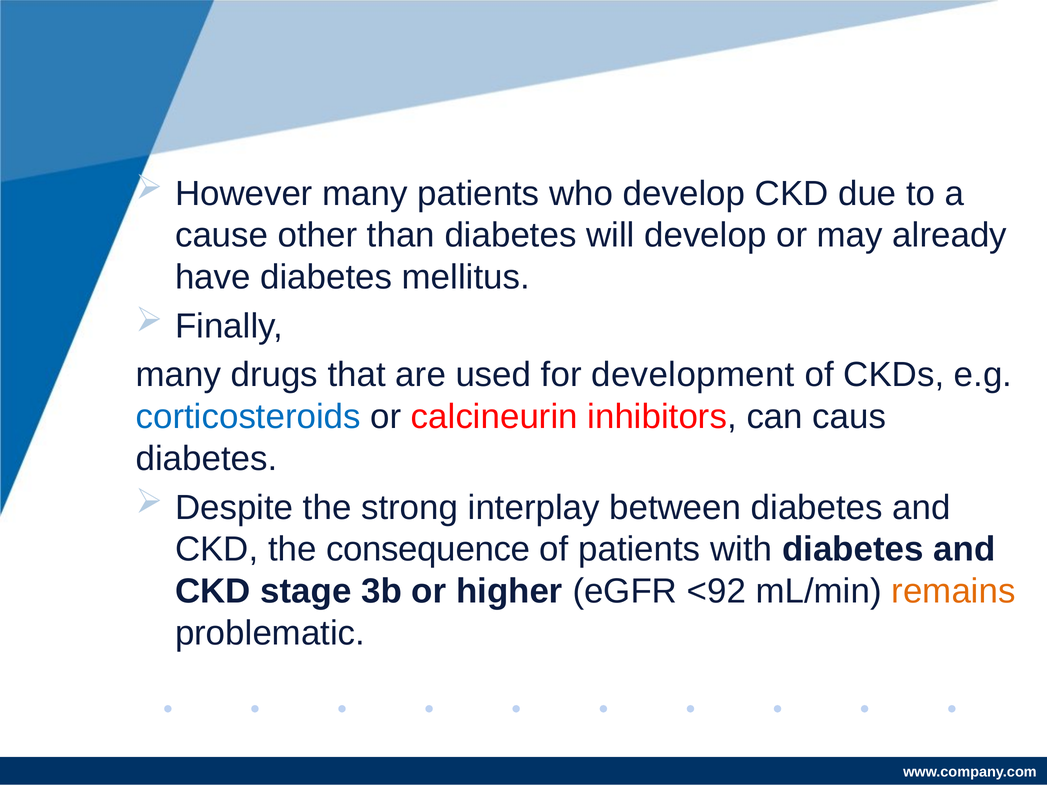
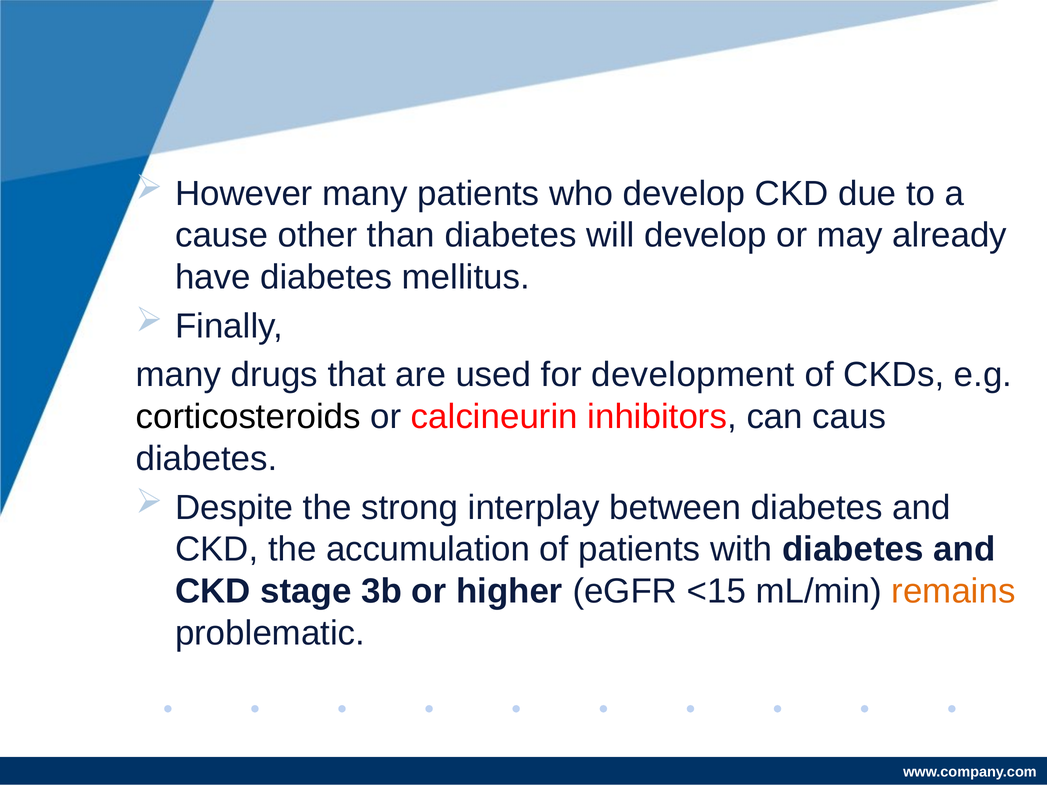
corticosteroids colour: blue -> black (248, 417)
consequence: consequence -> accumulation (428, 550)
<92: <92 -> <15 (716, 591)
